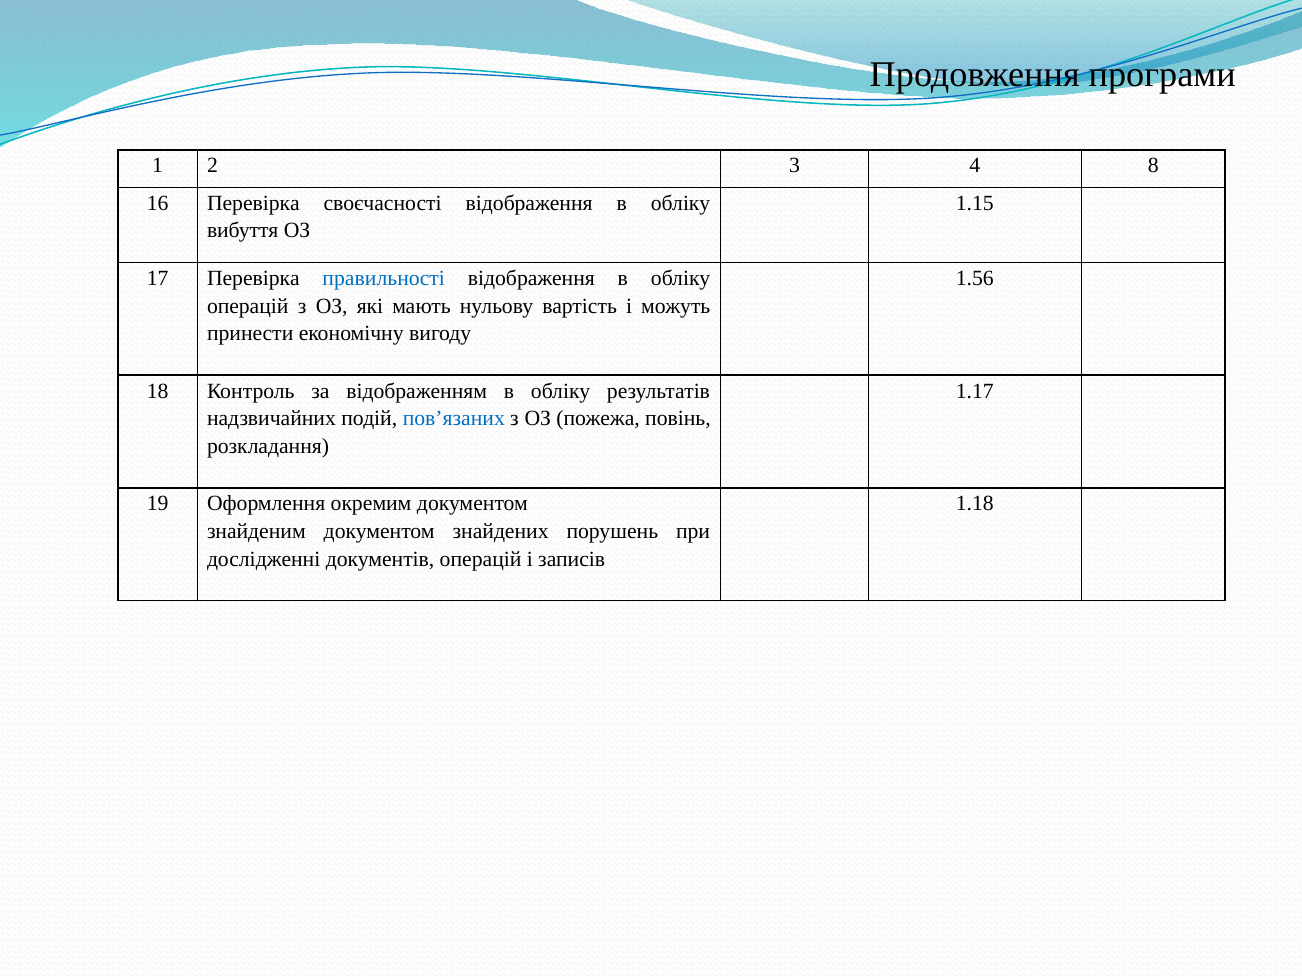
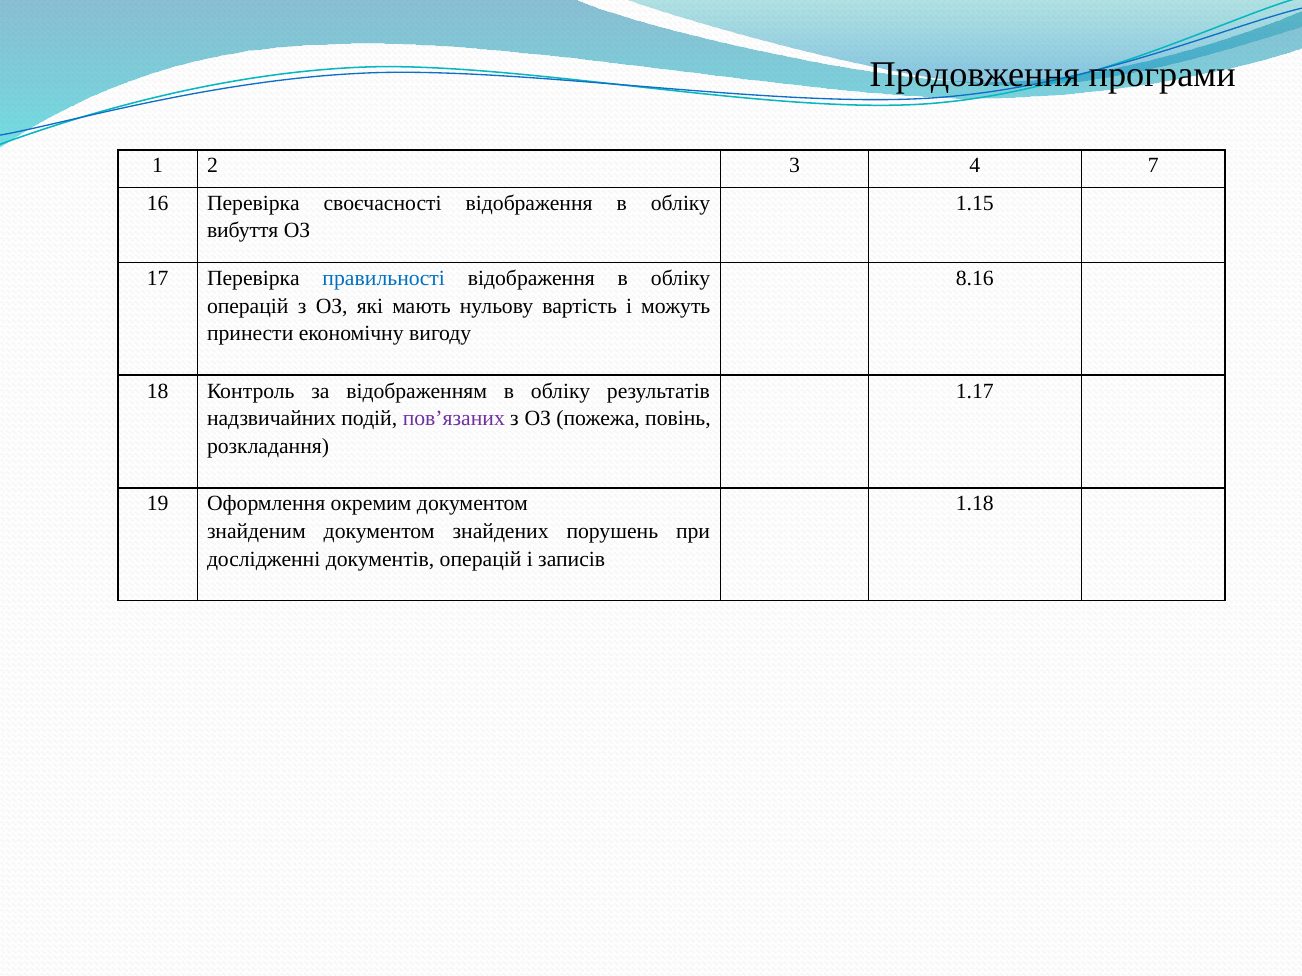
8: 8 -> 7 (1153, 166)
1.56: 1.56 -> 8.16 (975, 278)
пов’язаних colour: blue -> purple (454, 419)
